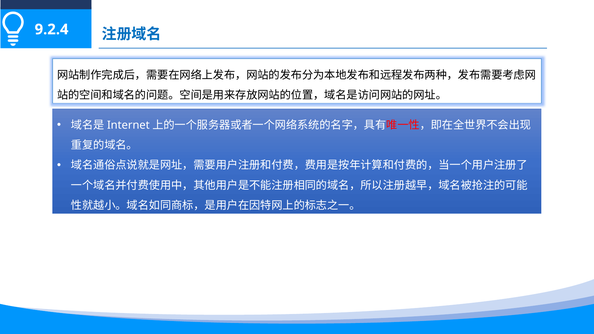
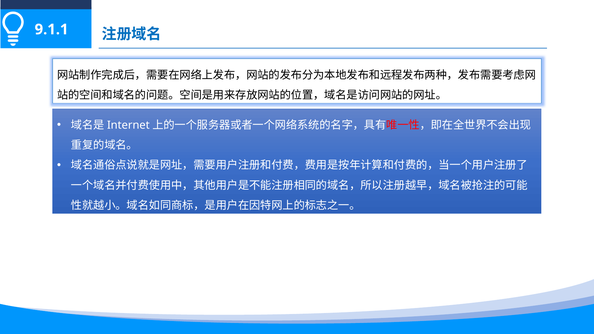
9.2.4: 9.2.4 -> 9.1.1 (52, 29)
